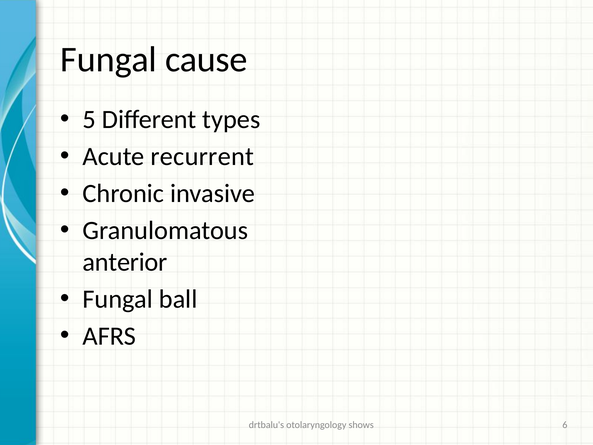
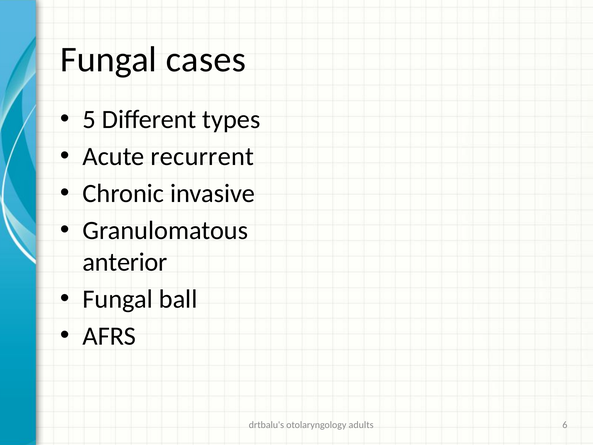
cause: cause -> cases (206, 59)
shows: shows -> adults (361, 425)
